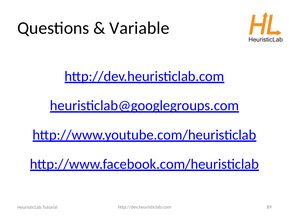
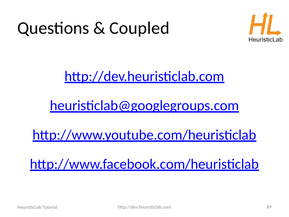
Variable: Variable -> Coupled (139, 28)
